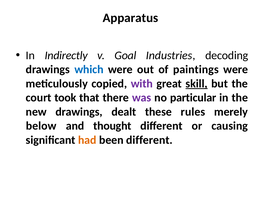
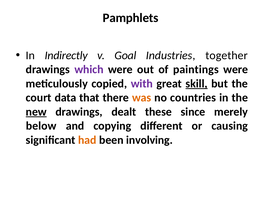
Apparatus: Apparatus -> Pamphlets (131, 18)
decoding: decoding -> together (227, 55)
which colour: blue -> purple (89, 69)
took: took -> data (65, 98)
was colour: purple -> orange (142, 98)
particular: particular -> countries (193, 98)
new underline: none -> present (36, 112)
rules: rules -> since (193, 112)
thought: thought -> copying (112, 126)
been different: different -> involving (149, 140)
